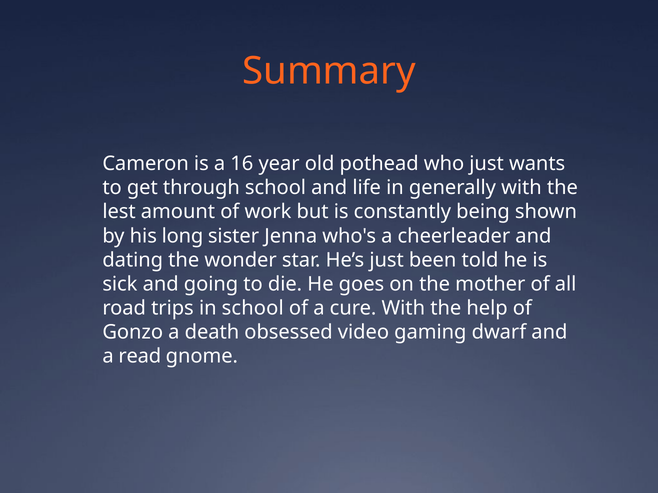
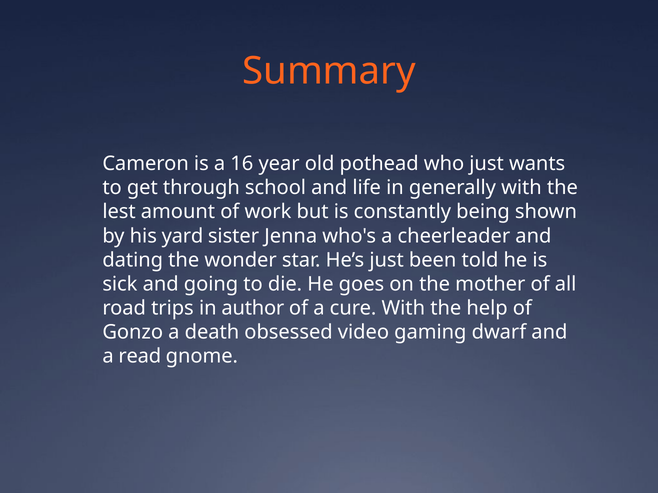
long: long -> yard (182, 236)
in school: school -> author (253, 308)
